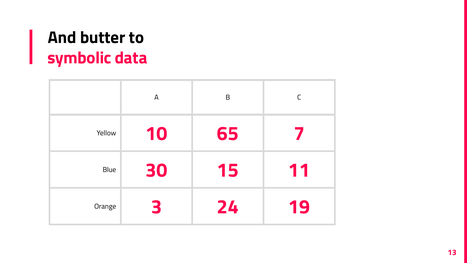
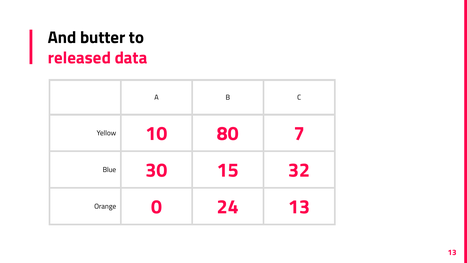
symbolic: symbolic -> released (79, 58)
65: 65 -> 80 (228, 134)
11: 11 -> 32 (299, 170)
3: 3 -> 0 (156, 207)
24 19: 19 -> 13 (299, 207)
